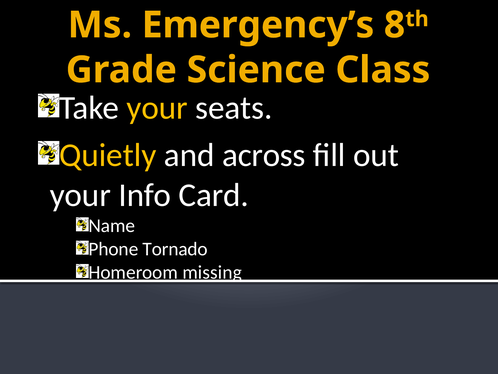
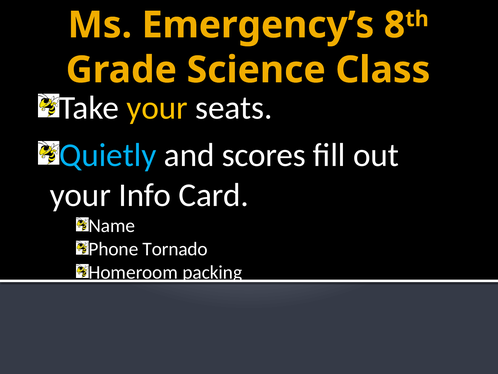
Quietly colour: yellow -> light blue (108, 155)
across: across -> scores (264, 155)
missing: missing -> packing (212, 272)
